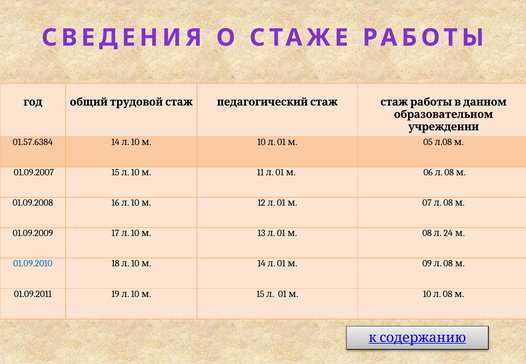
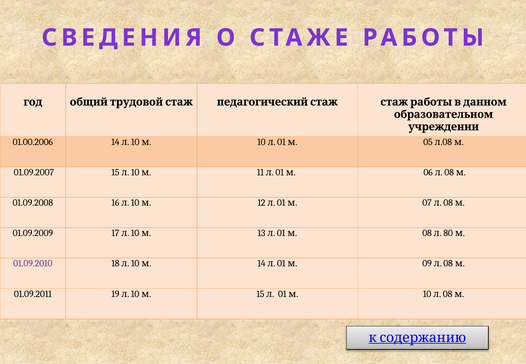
01.57.6384: 01.57.6384 -> 01.00.2006 (33, 142)
24: 24 -> 80 (448, 233)
01.09.2010 colour: blue -> purple (33, 264)
